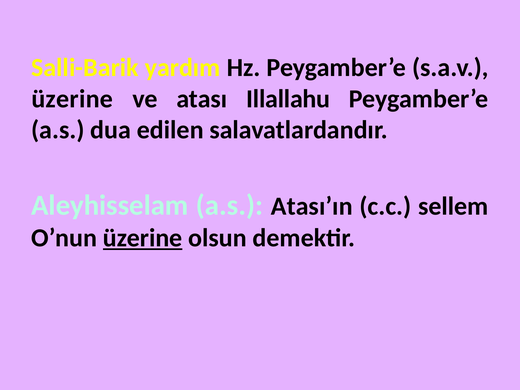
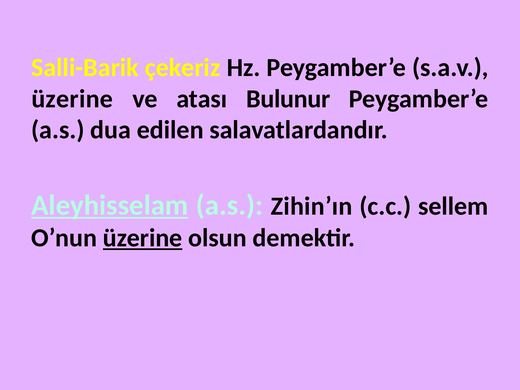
yardım: yardım -> çekeriz (183, 68)
Illallahu: Illallahu -> Bulunur (288, 99)
Aleyhisselam underline: none -> present (110, 205)
Atası’ın: Atası’ın -> Zihin’ın (312, 206)
